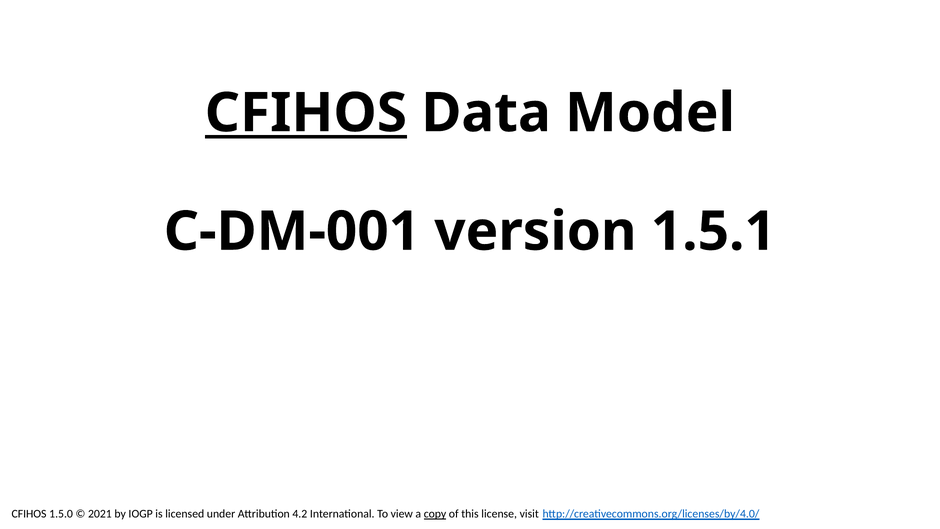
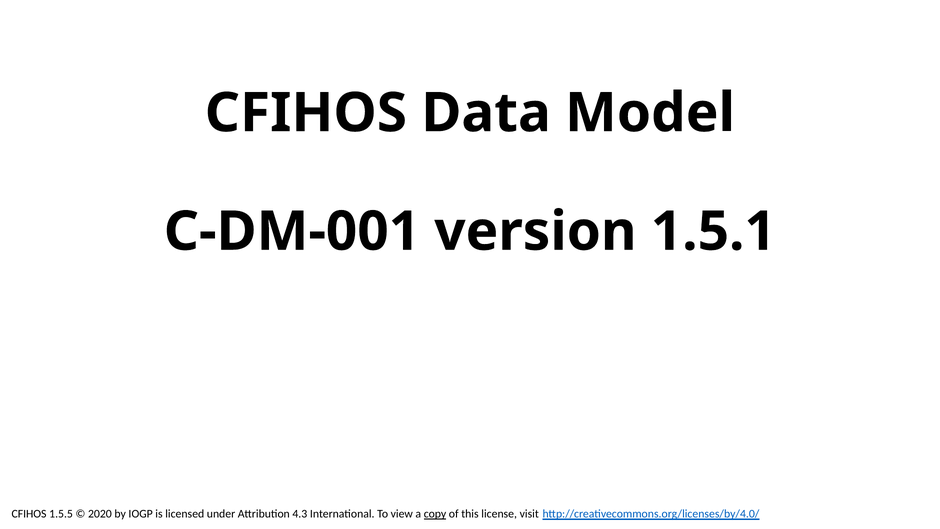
CFIHOS underline: present -> none (306, 113)
1.5.0: 1.5.0 -> 1.5.5 (61, 514)
2021: 2021 -> 2020 (100, 514)
4.2: 4.2 -> 4.3 (300, 514)
